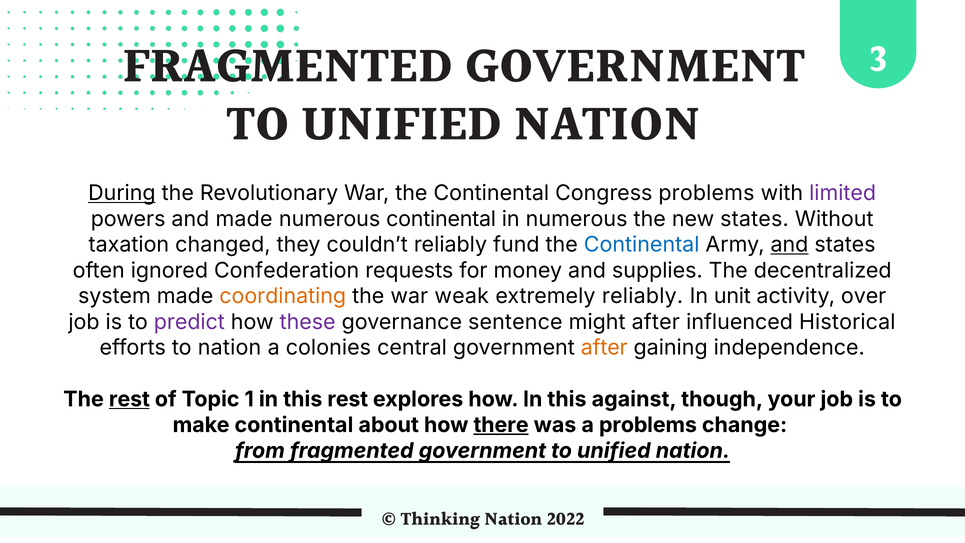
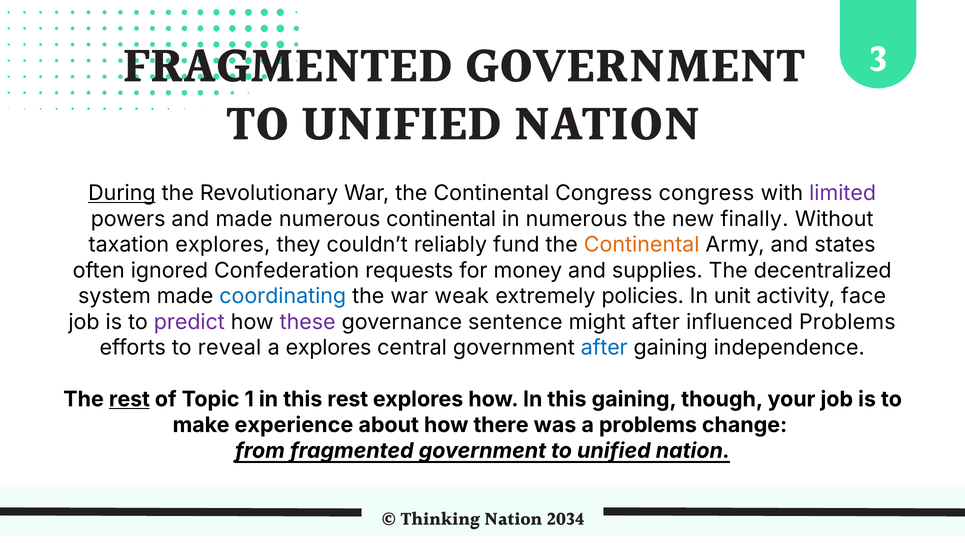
Congress problems: problems -> congress (706, 193)
new states: states -> finally (754, 219)
taxation changed: changed -> explores (223, 245)
Continental colour: blue -> orange (642, 245)
and underline: present -> none (789, 245)
coordinating colour: orange -> blue (283, 296)
extremely reliably: reliably -> policies (643, 296)
over: over -> face (864, 296)
influenced Historical: Historical -> Problems (847, 322)
to nation: nation -> reveal (230, 348)
a colonies: colonies -> explores (329, 348)
after colour: orange -> blue (604, 348)
this against: against -> gaining (634, 399)
make continental: continental -> experience (294, 425)
there underline: present -> none (501, 425)
2022: 2022 -> 2034 (565, 520)
